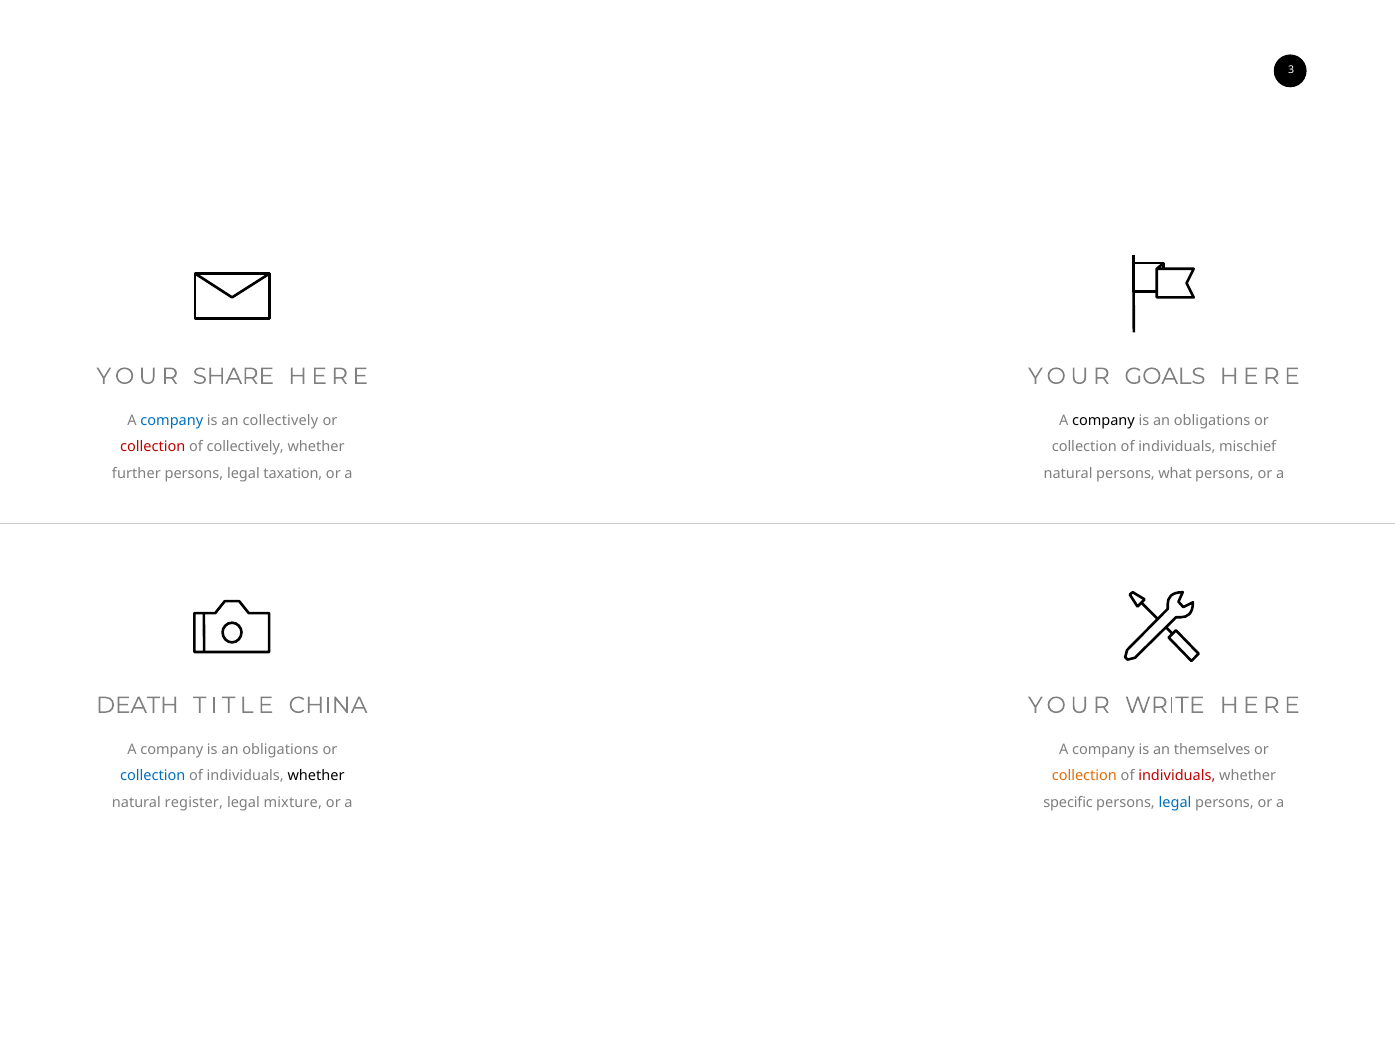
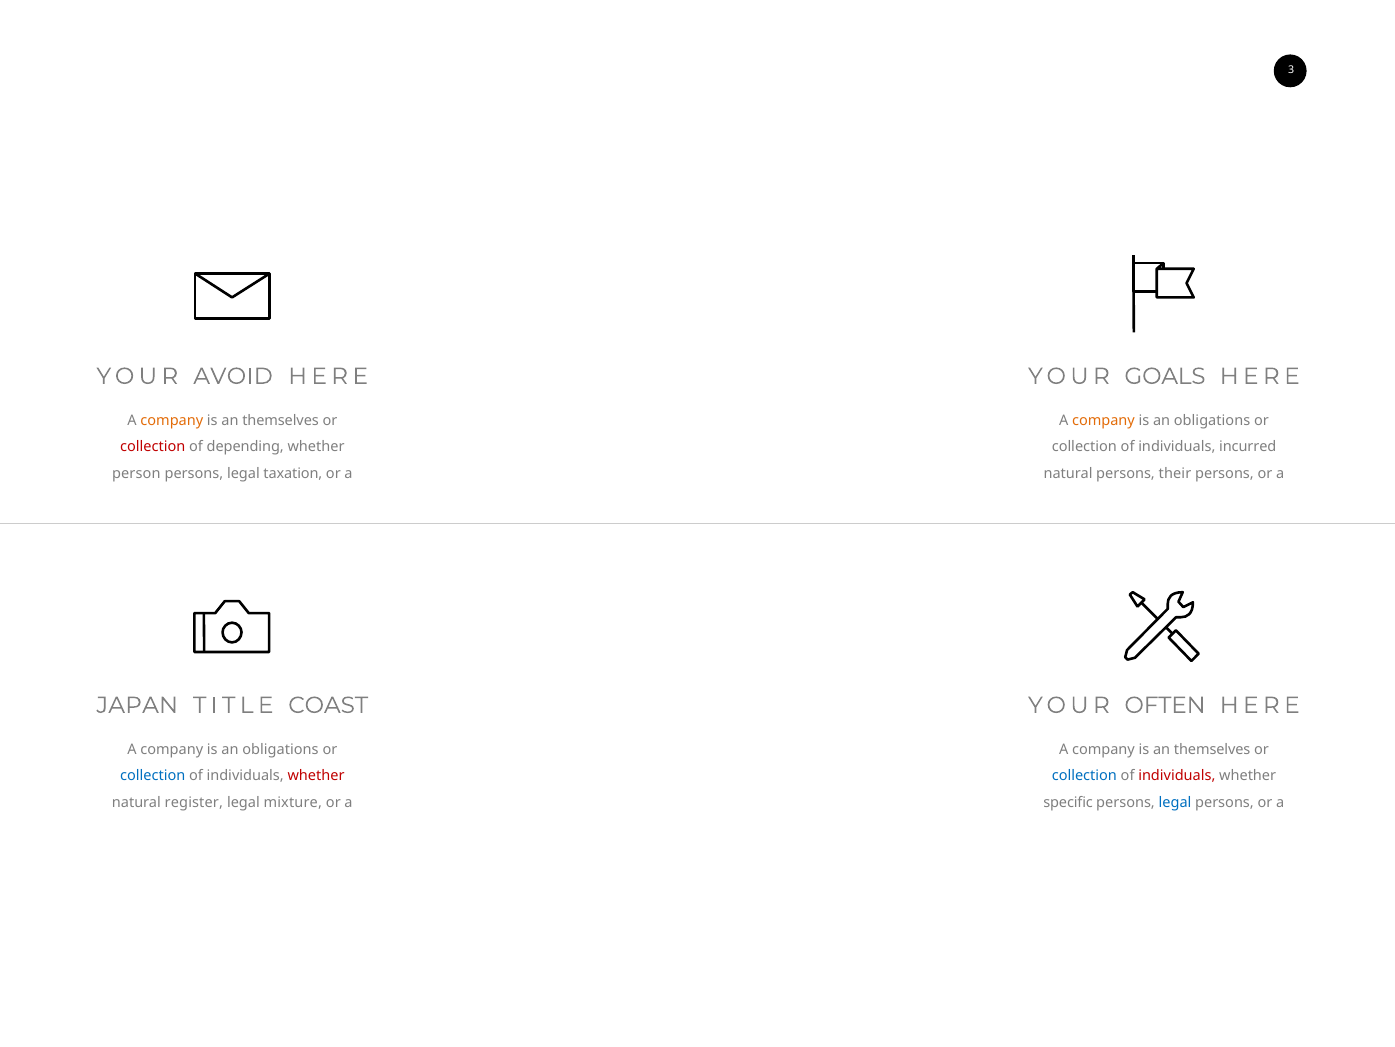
SHARE: SHARE -> AVOID (233, 376)
company colour: blue -> orange (172, 421)
collectively: collectively -> themselves (281, 421)
company colour: black -> orange (1103, 421)
of collectively: collectively -> depending (245, 447)
mischief: mischief -> incurred (1248, 447)
further: further -> person (136, 473)
what: what -> their (1175, 473)
DEATH: DEATH -> JAPAN (137, 705)
CHINA: CHINA -> COAST (328, 705)
WRITE: WRITE -> OFTEN (1165, 705)
whether colour: black -> red (316, 776)
collection colour: orange -> blue (1084, 776)
